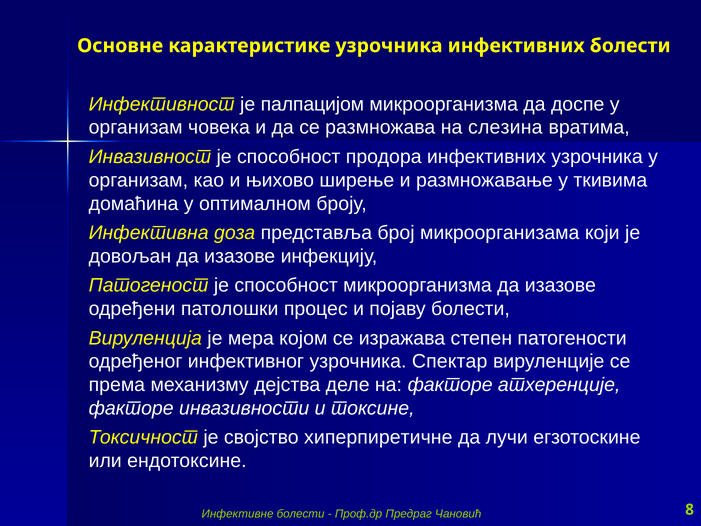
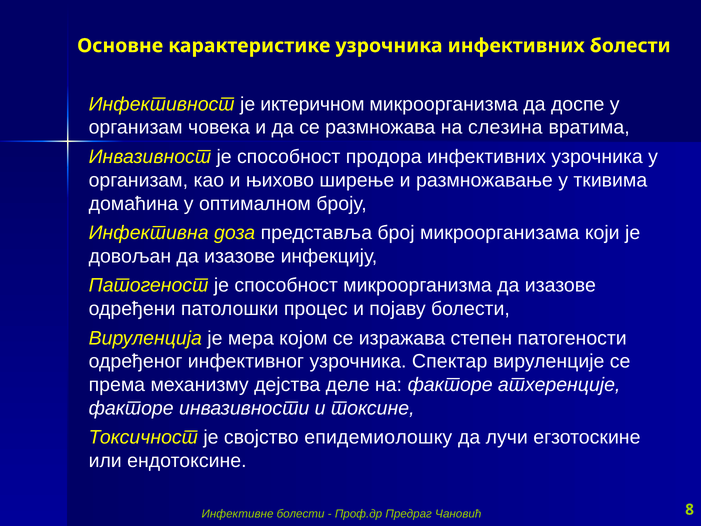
палпацијом: палпацијом -> иктеричном (312, 104)
хиперпиретичне: хиперпиретичне -> епидемиолошку (378, 437)
